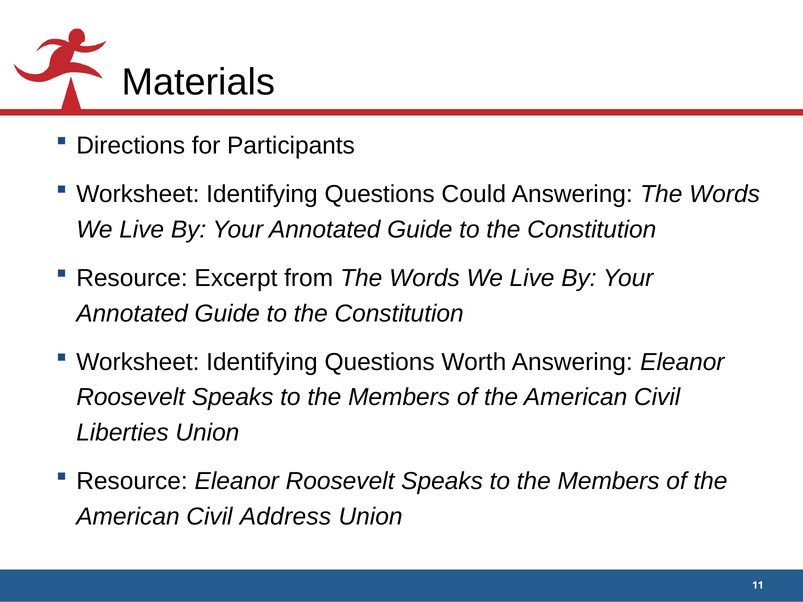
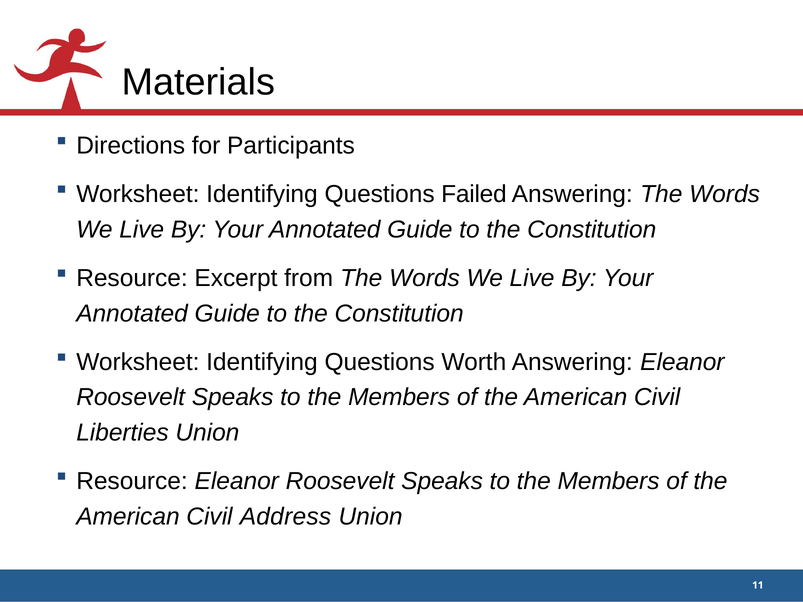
Could: Could -> Failed (474, 194)
